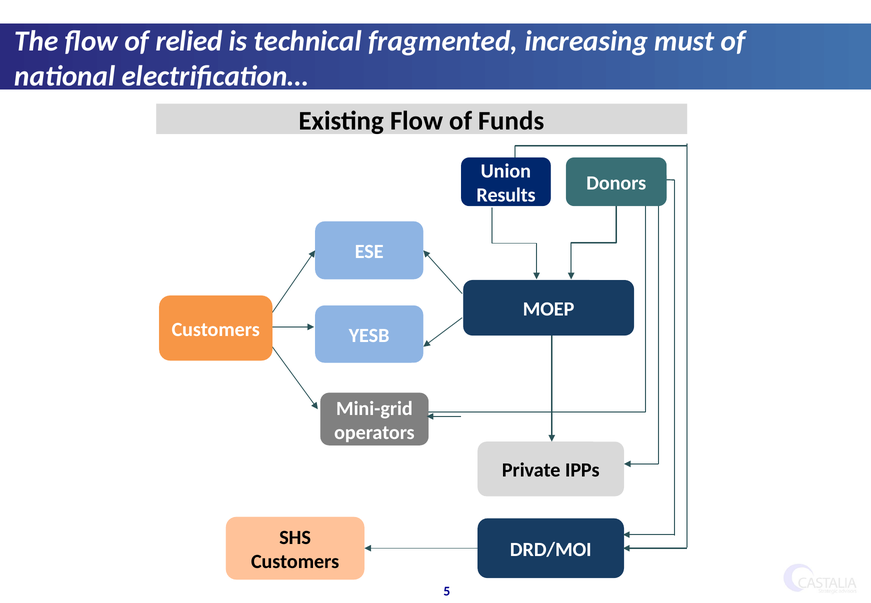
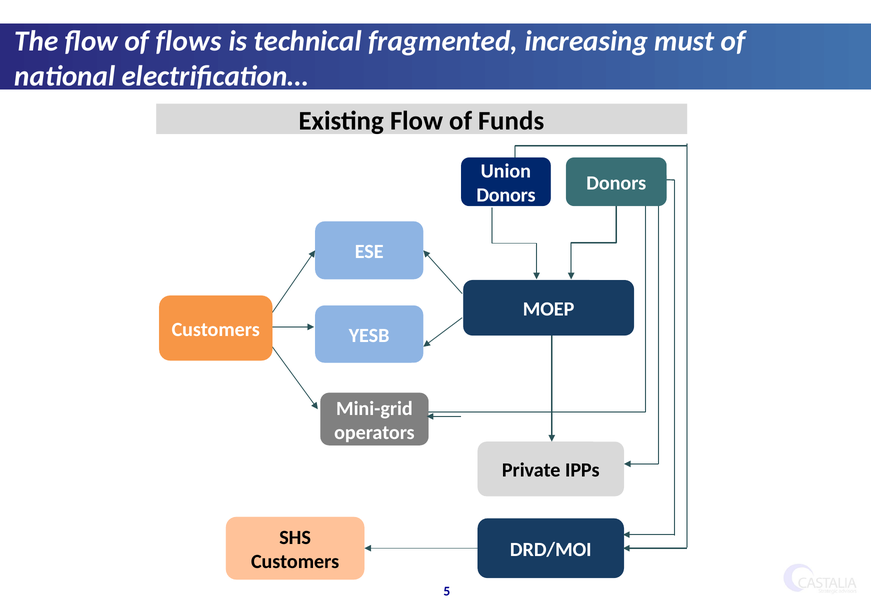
relied: relied -> flows (189, 41)
Results: Results -> Donors (506, 195)
